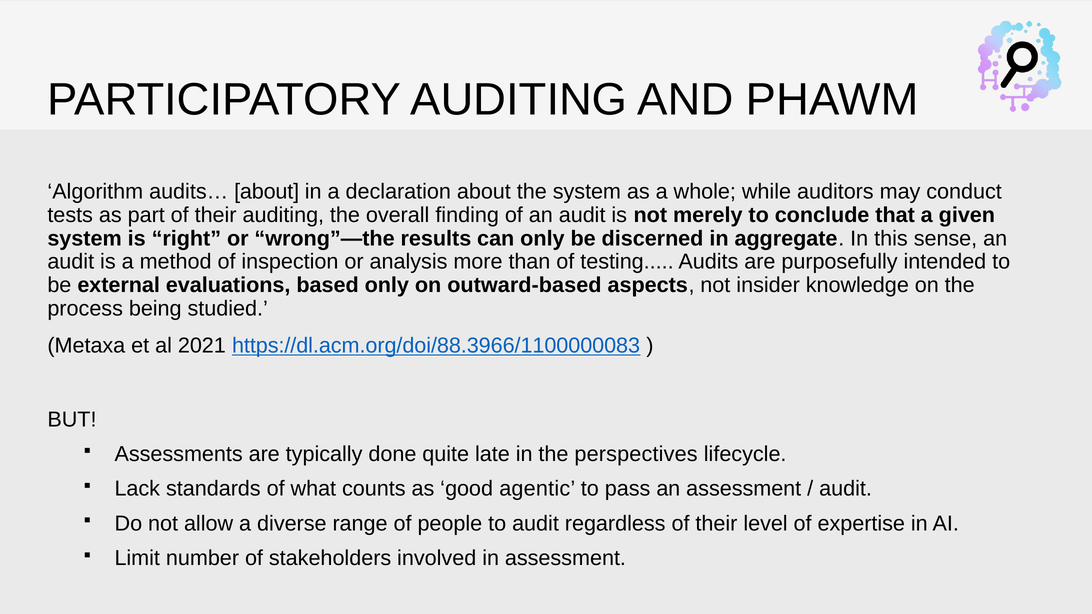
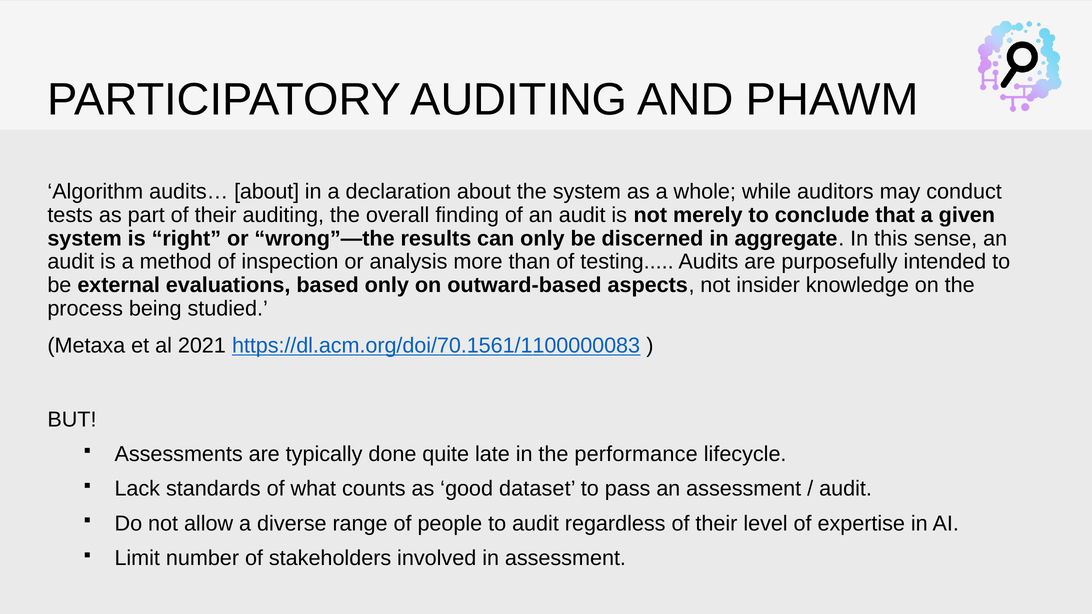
https://dl.acm.org/doi/88.3966/1100000083: https://dl.acm.org/doi/88.3966/1100000083 -> https://dl.acm.org/doi/70.1561/1100000083 (436, 346)
perspectives: perspectives -> performance (636, 454)
agentic: agentic -> dataset (537, 489)
